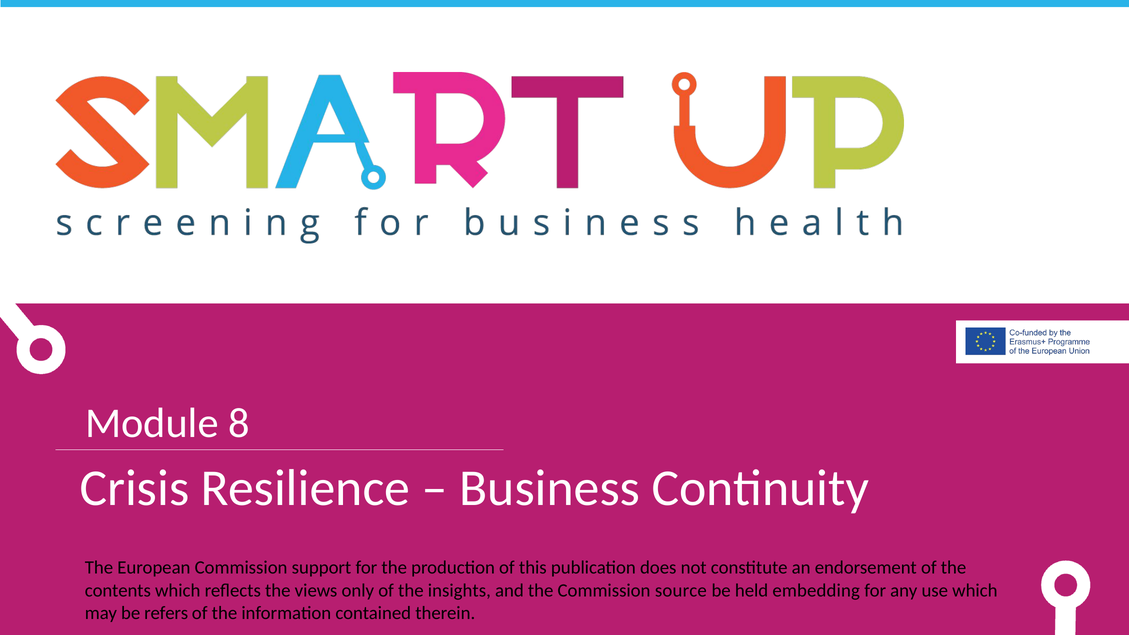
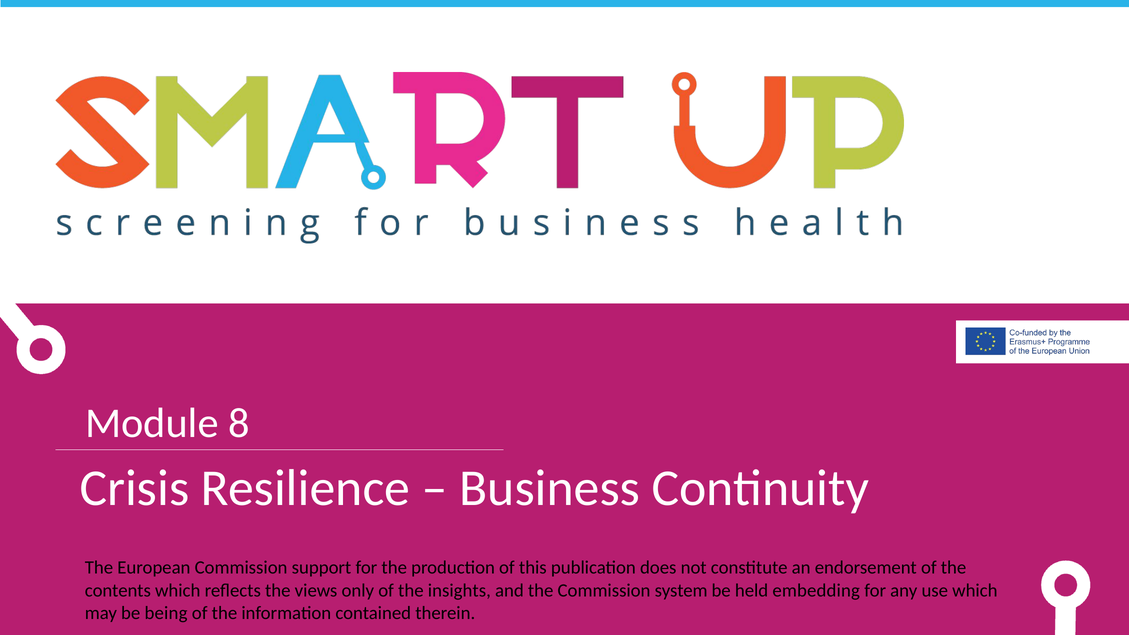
source: source -> system (681, 590)
refers: refers -> being (166, 613)
